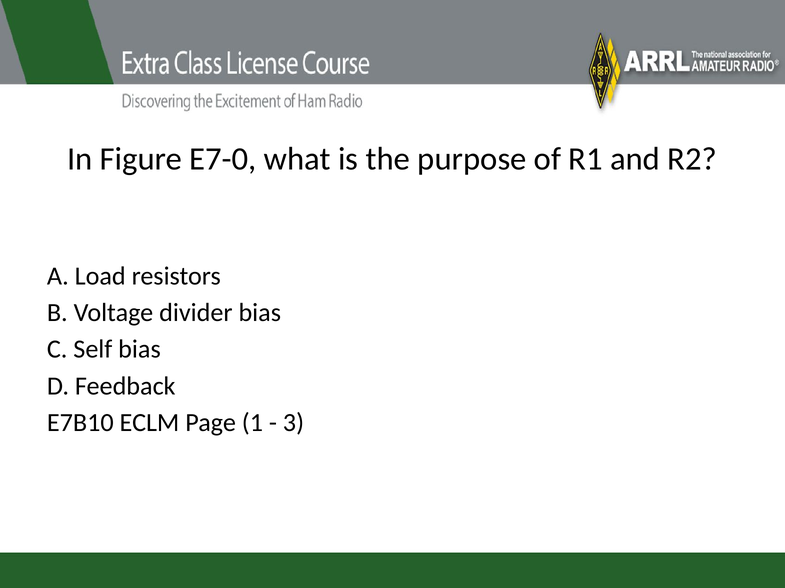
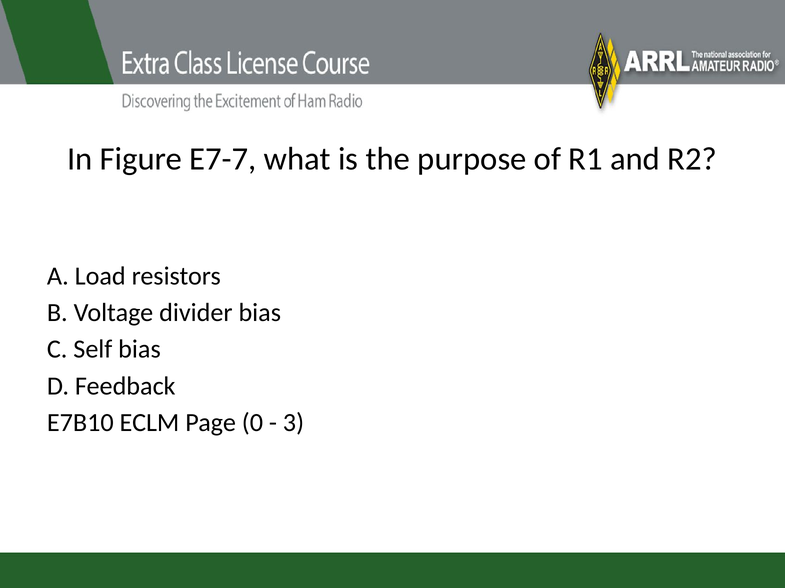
E7-0: E7-0 -> E7-7 (223, 159)
1: 1 -> 0 (252, 423)
